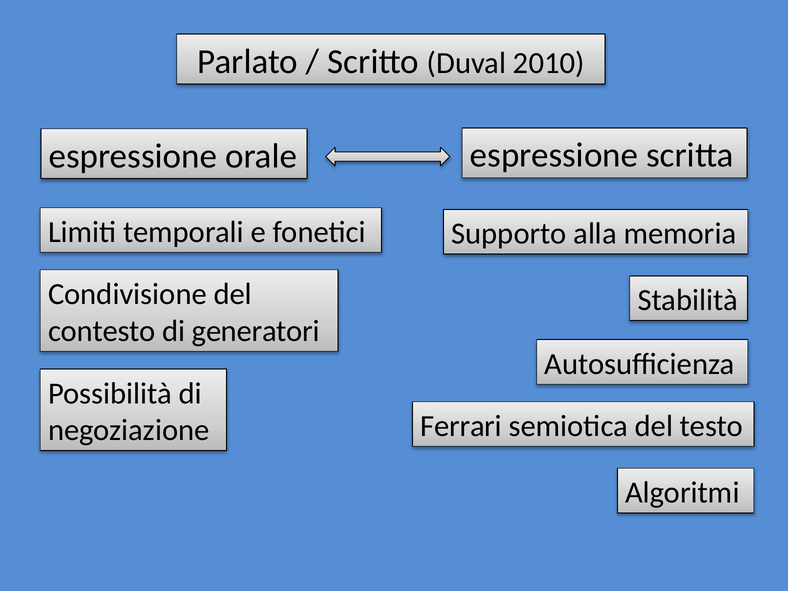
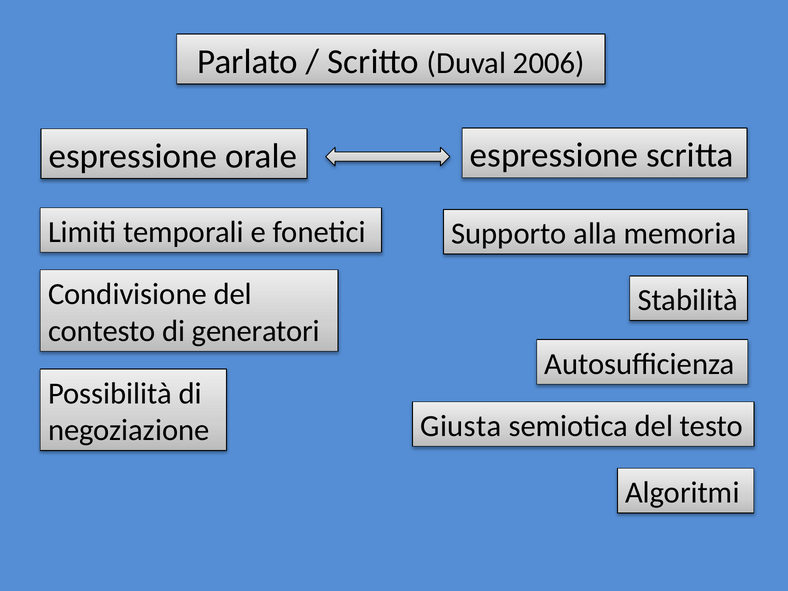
2010: 2010 -> 2006 (549, 63)
Ferrari: Ferrari -> Giusta (461, 426)
